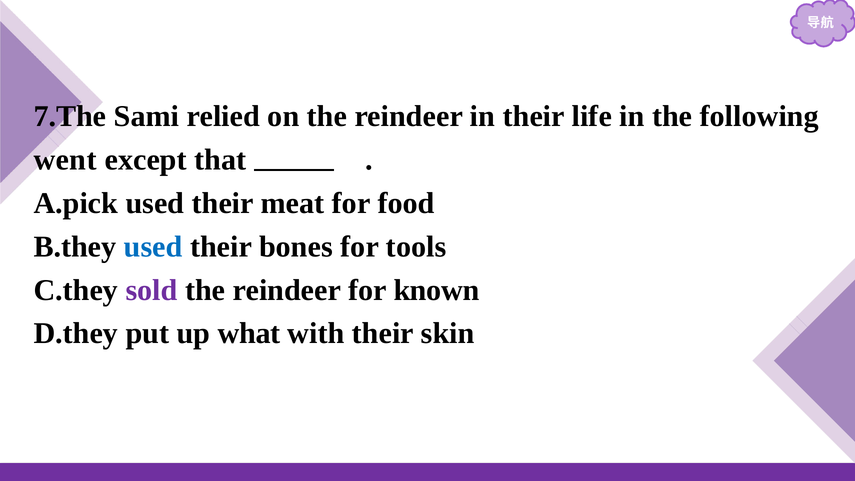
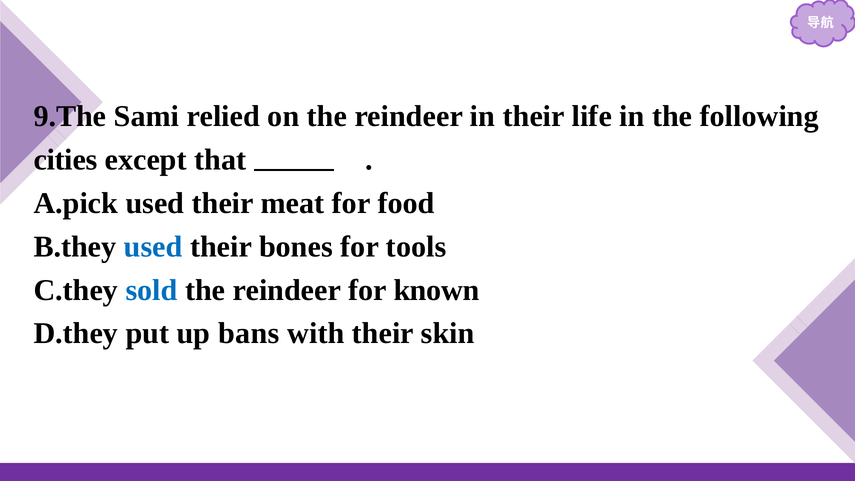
7.The: 7.The -> 9.The (70, 116)
went: went -> cities (65, 160)
sold colour: purple -> blue (152, 290)
what: what -> bans (249, 333)
